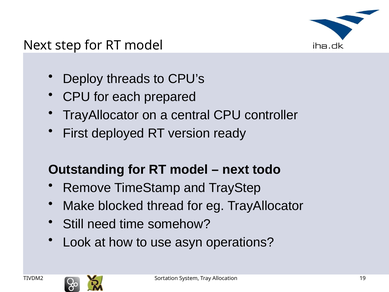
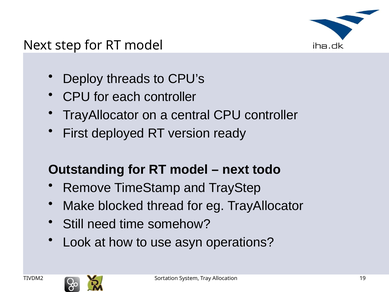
each prepared: prepared -> controller (170, 97)
